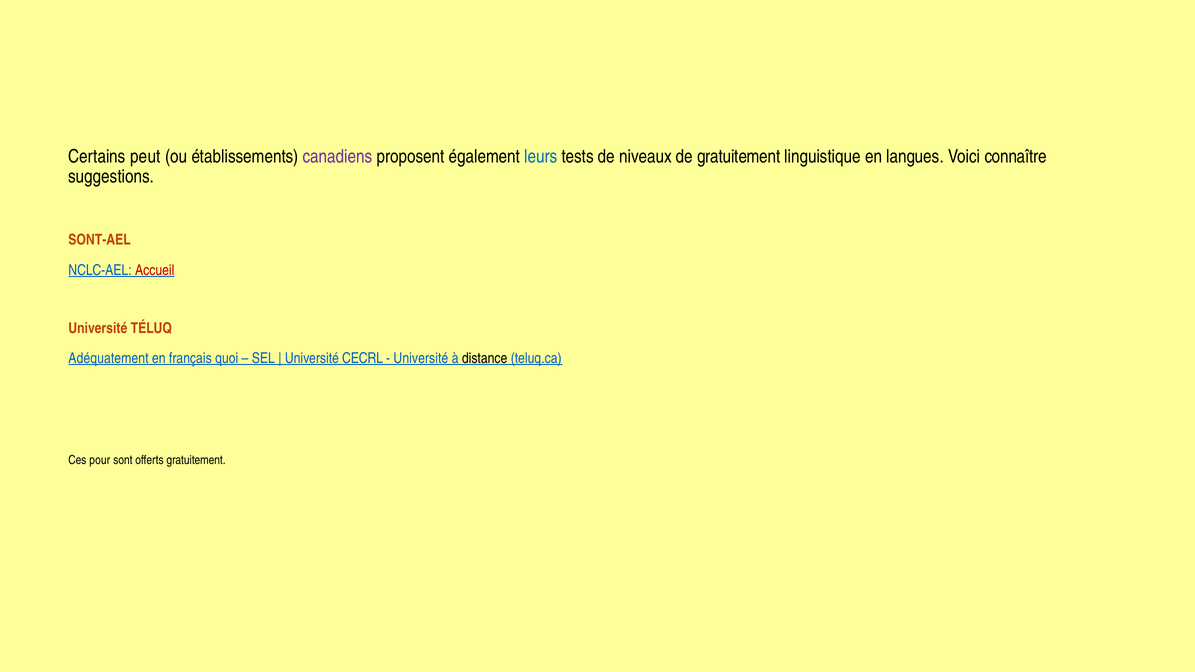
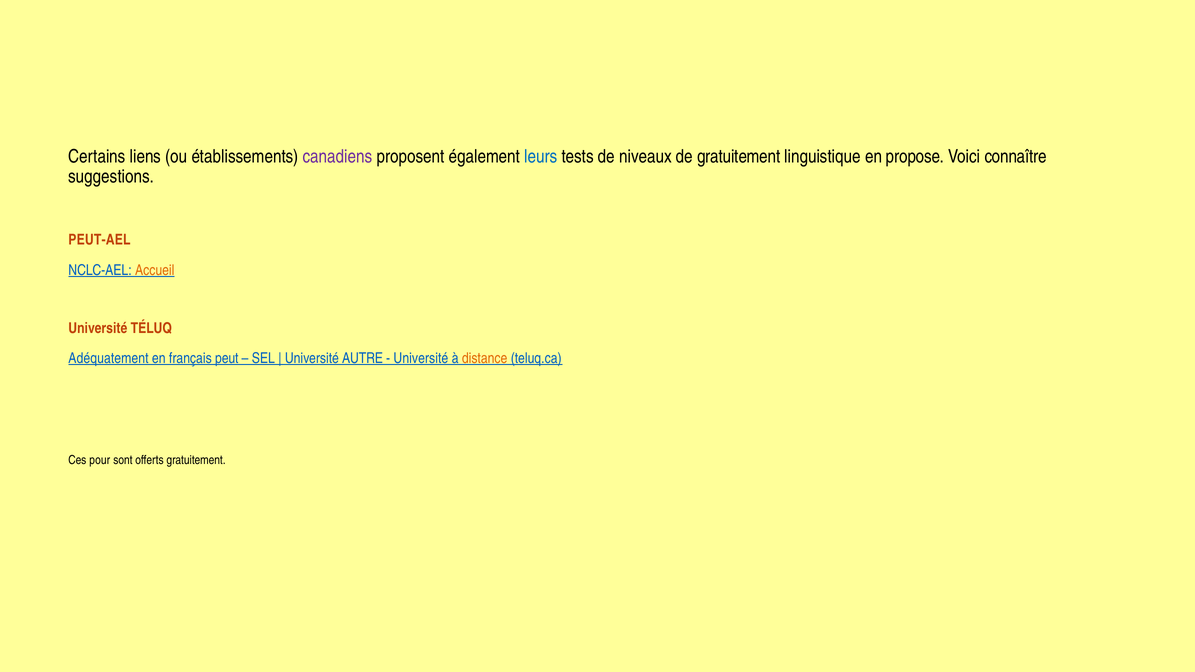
peut: peut -> liens (146, 157)
langues: langues -> propose (915, 157)
SONT-AEL: SONT-AEL -> PEUT-AEL (99, 240)
Accueil colour: red -> orange (155, 271)
quoi: quoi -> peut (227, 359)
CECRL: CECRL -> AUTRE (363, 359)
distance colour: black -> orange (485, 359)
